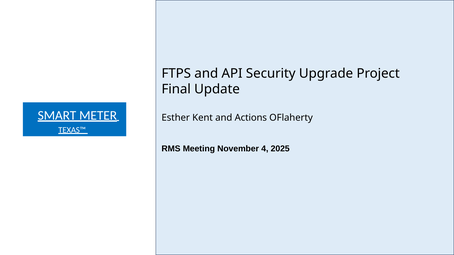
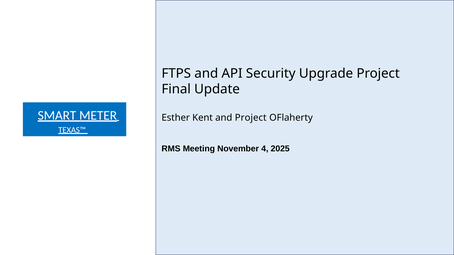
and Actions: Actions -> Project (251, 118)
